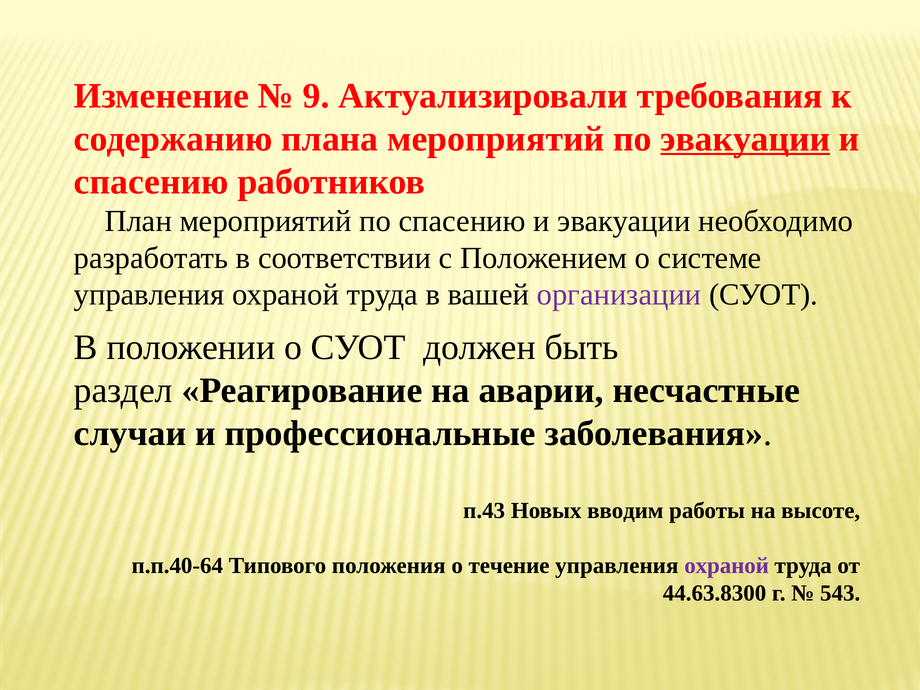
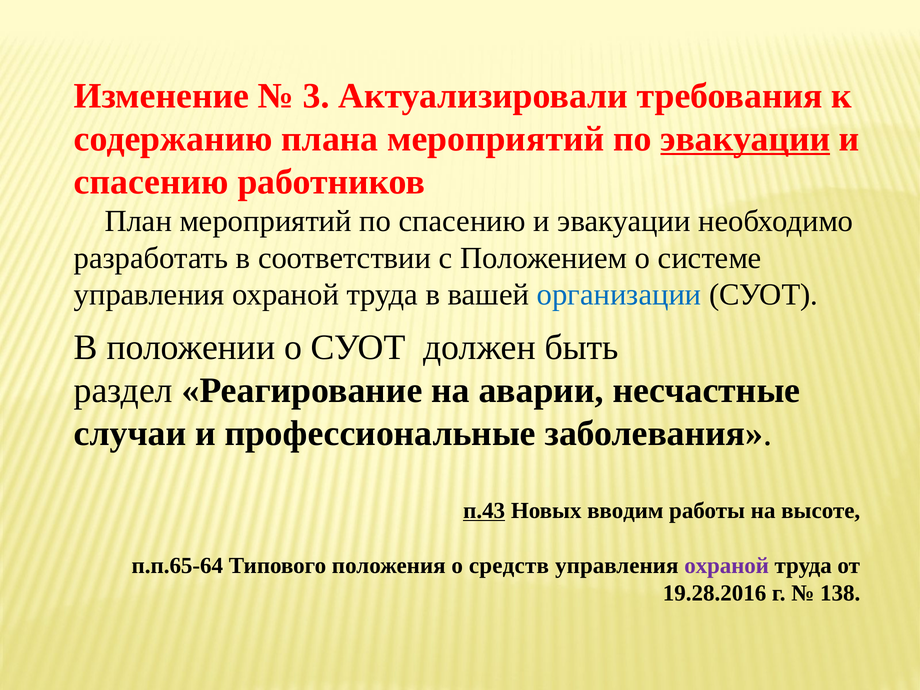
9: 9 -> 3 (316, 96)
организации colour: purple -> blue (619, 295)
п.43 underline: none -> present (484, 511)
п.п.40-64: п.п.40-64 -> п.п.65-64 (177, 566)
течение: течение -> средств (509, 566)
44.63.8300: 44.63.8300 -> 19.28.2016 (715, 593)
543: 543 -> 138 (840, 593)
